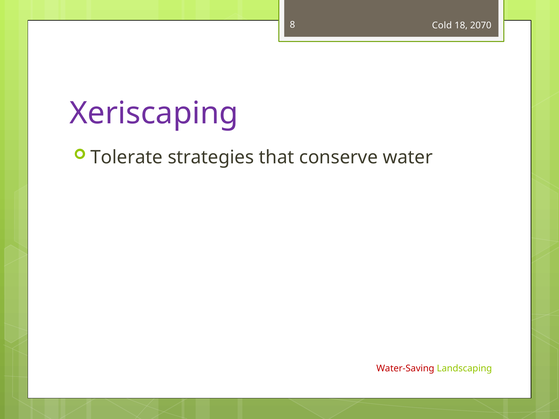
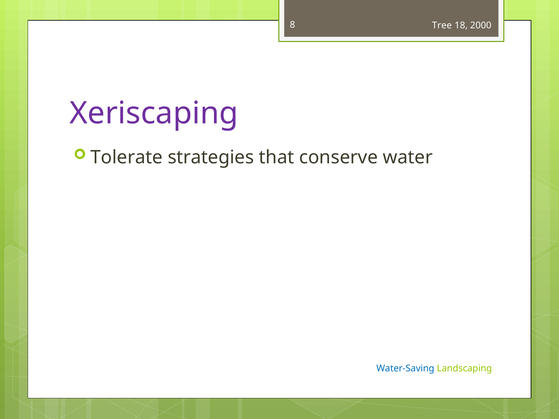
Cold: Cold -> Tree (442, 26)
2070: 2070 -> 2000 (481, 26)
Water-Saving colour: red -> blue (405, 369)
